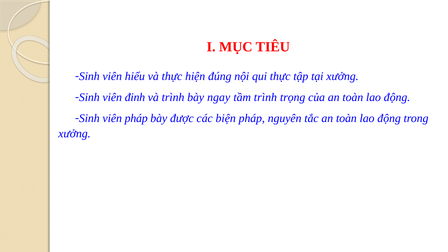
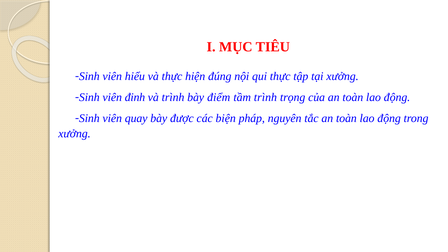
ngay: ngay -> điểm (219, 97)
viên pháp: pháp -> quay (136, 118)
